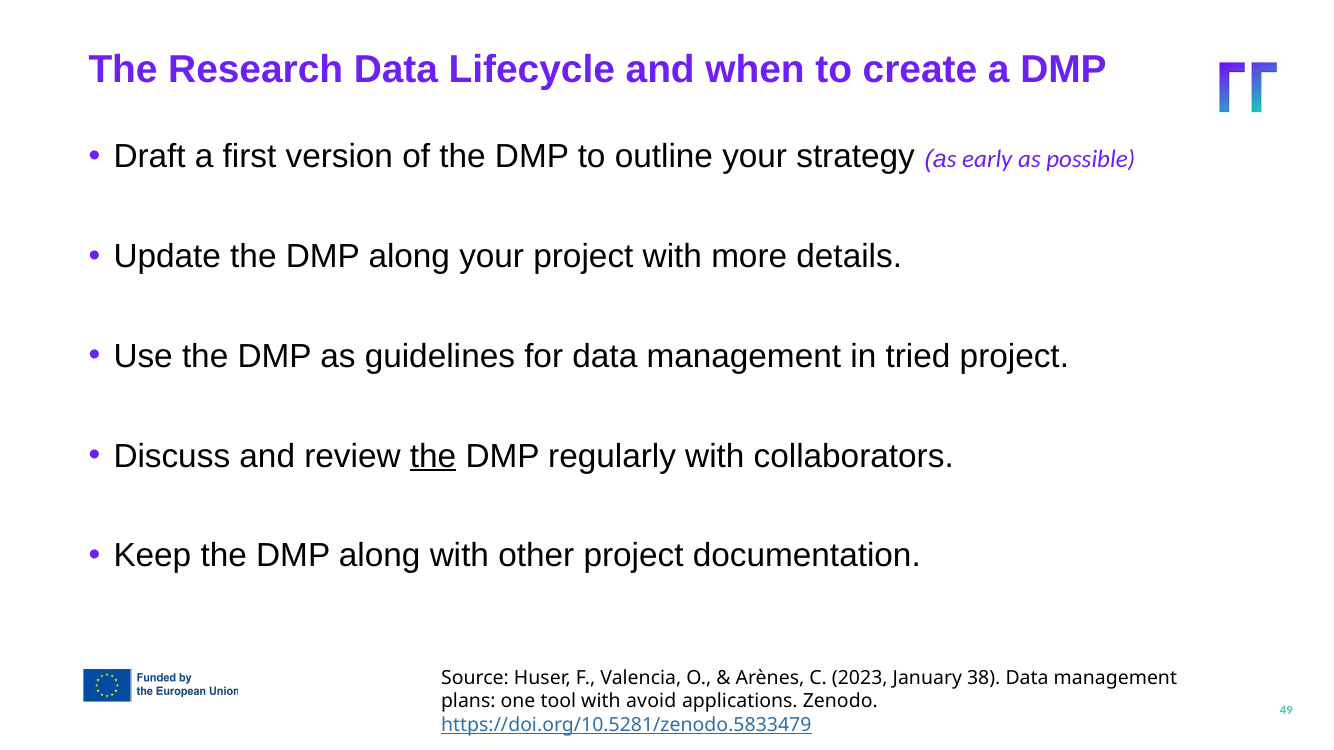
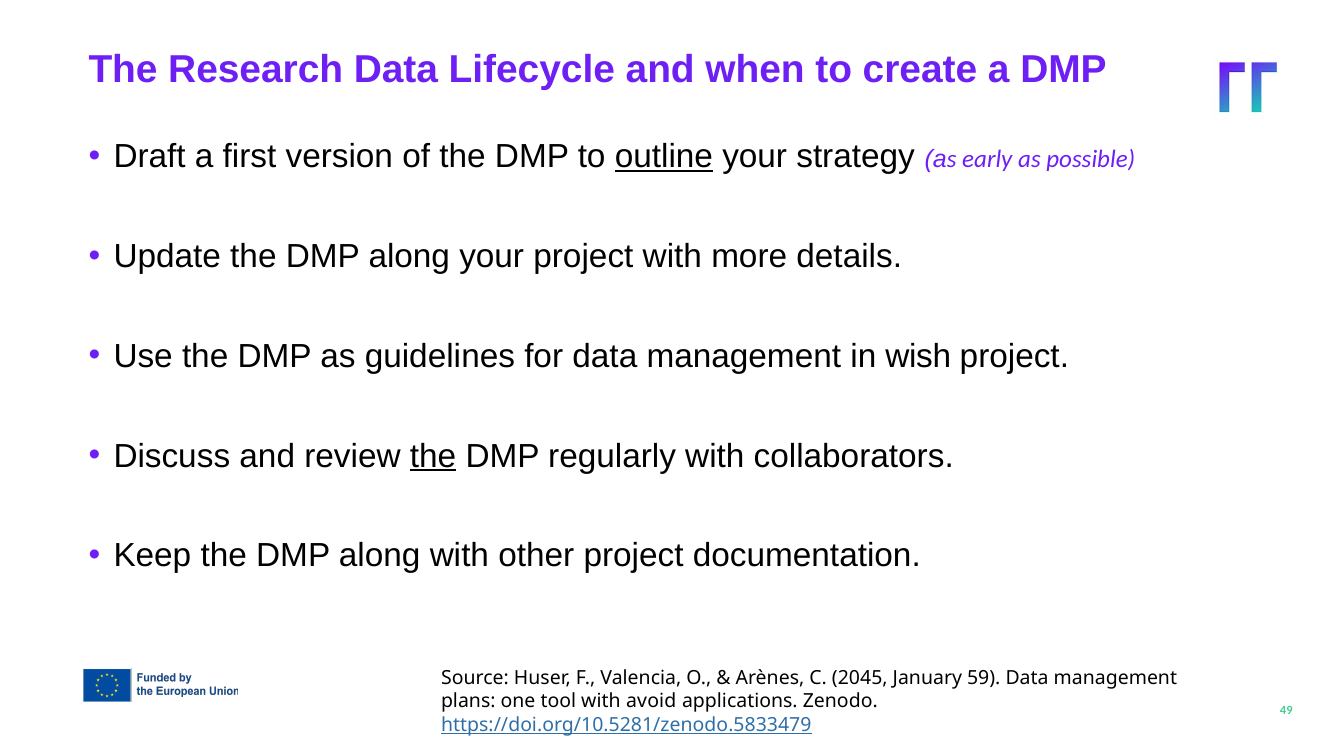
outline underline: none -> present (664, 157)
tried: tried -> wish (918, 356)
2023: 2023 -> 2045 (860, 678)
38: 38 -> 59 (984, 678)
